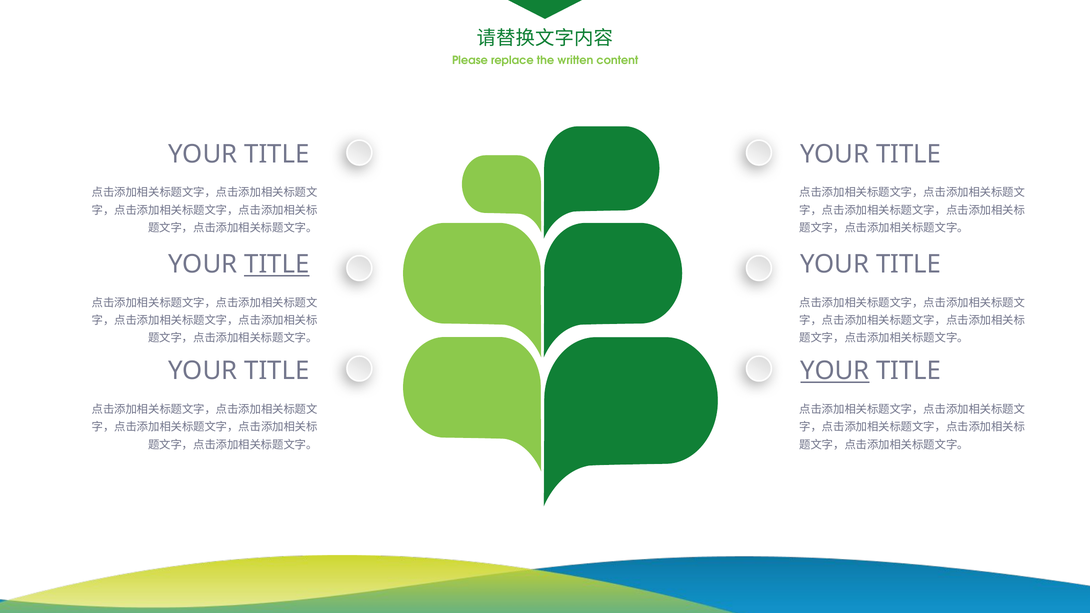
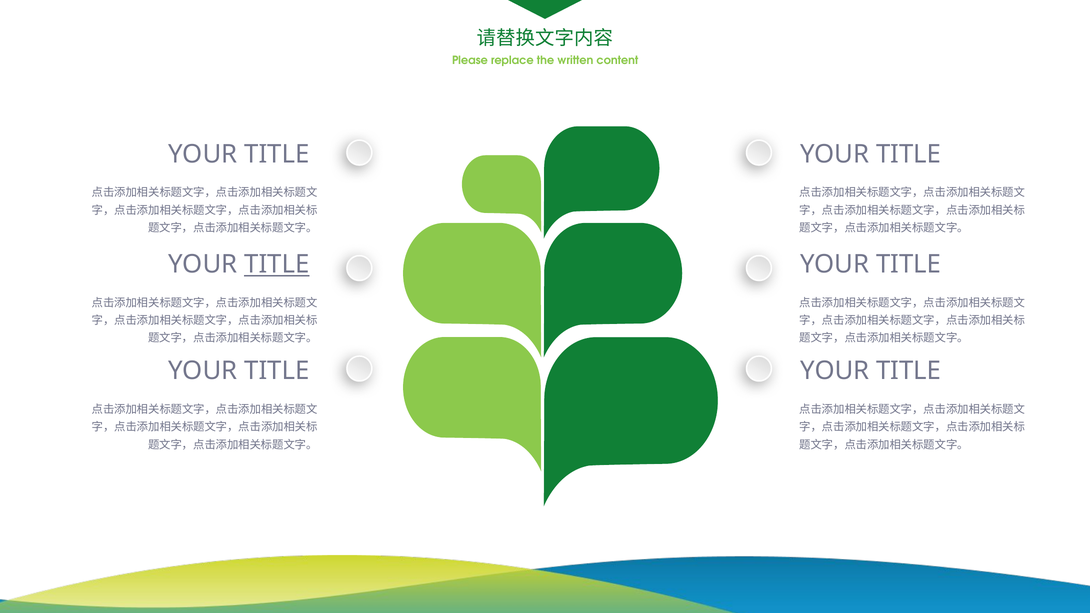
YOUR underline: present -> none (835, 371)
